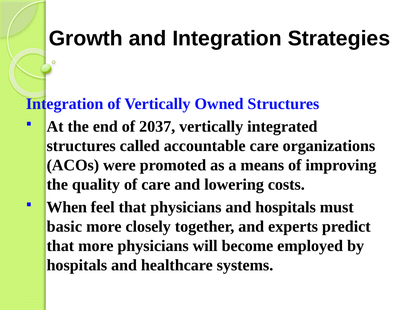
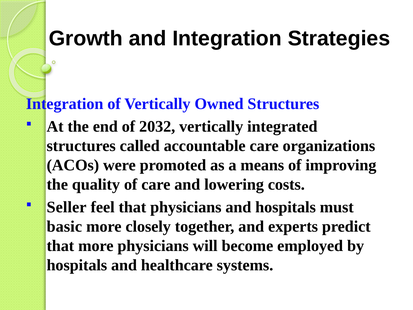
2037: 2037 -> 2032 (157, 126)
When: When -> Seller (67, 207)
